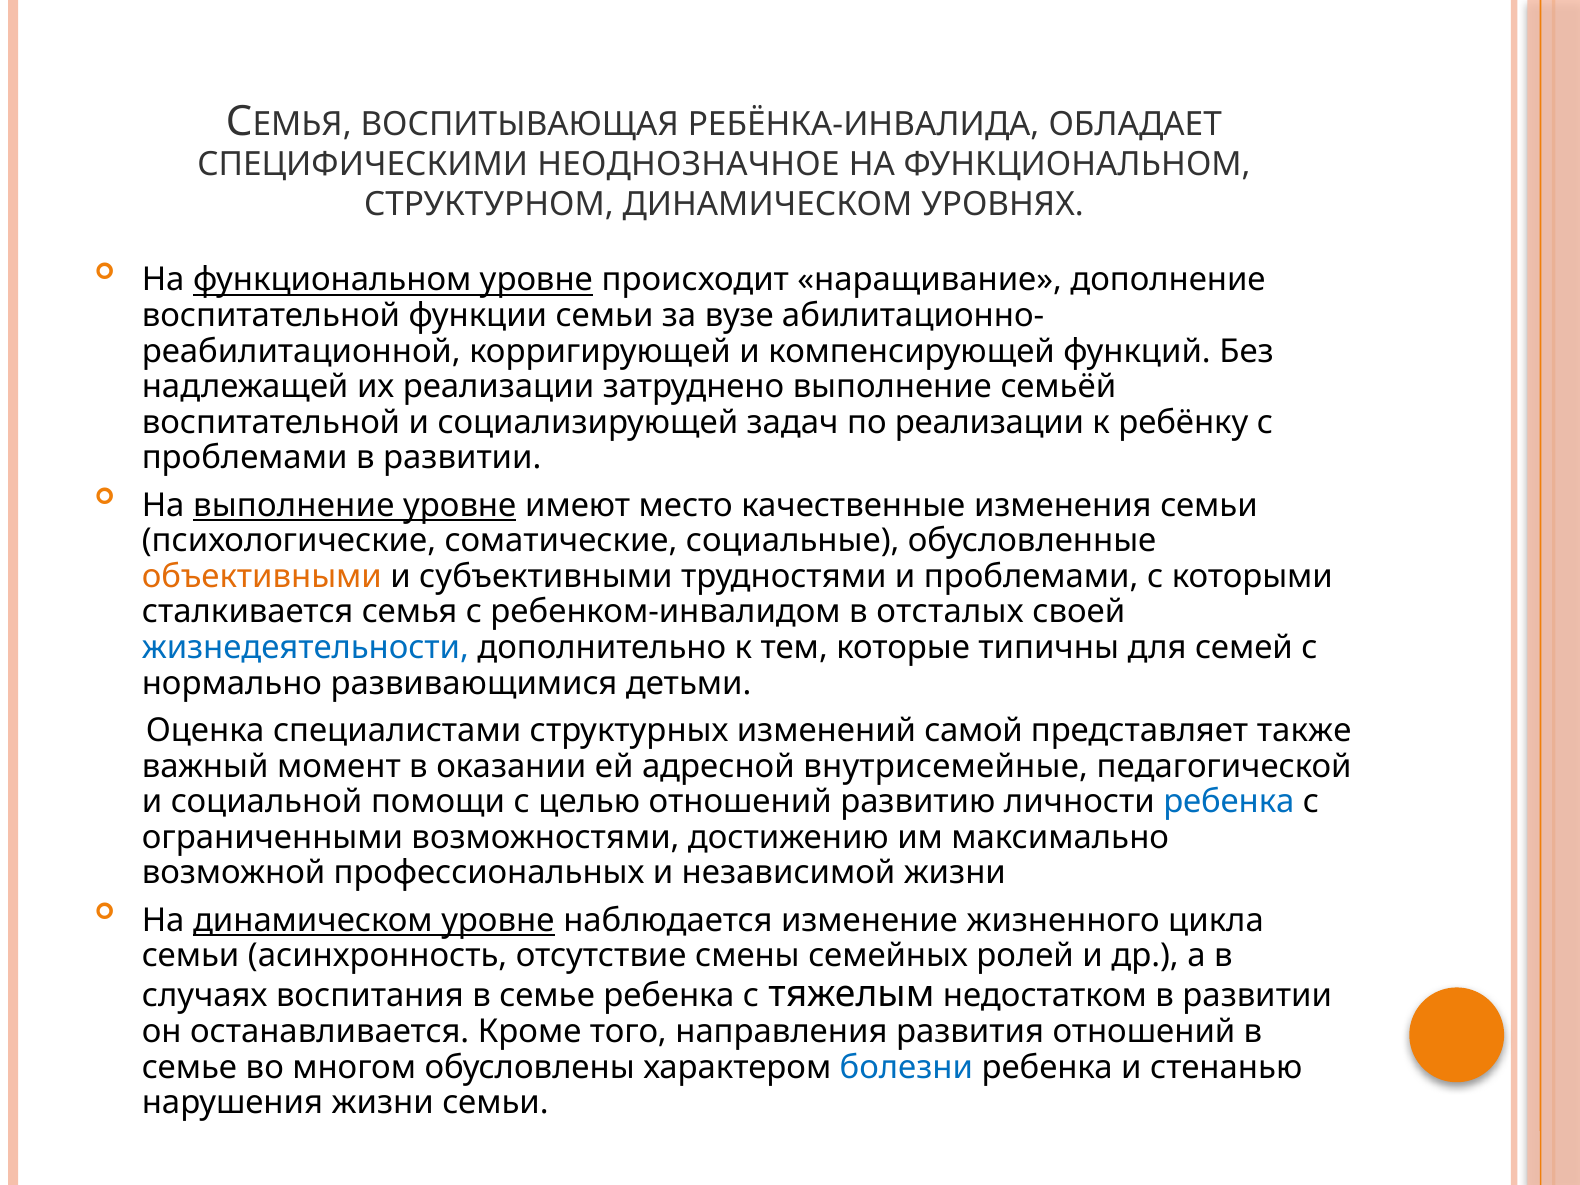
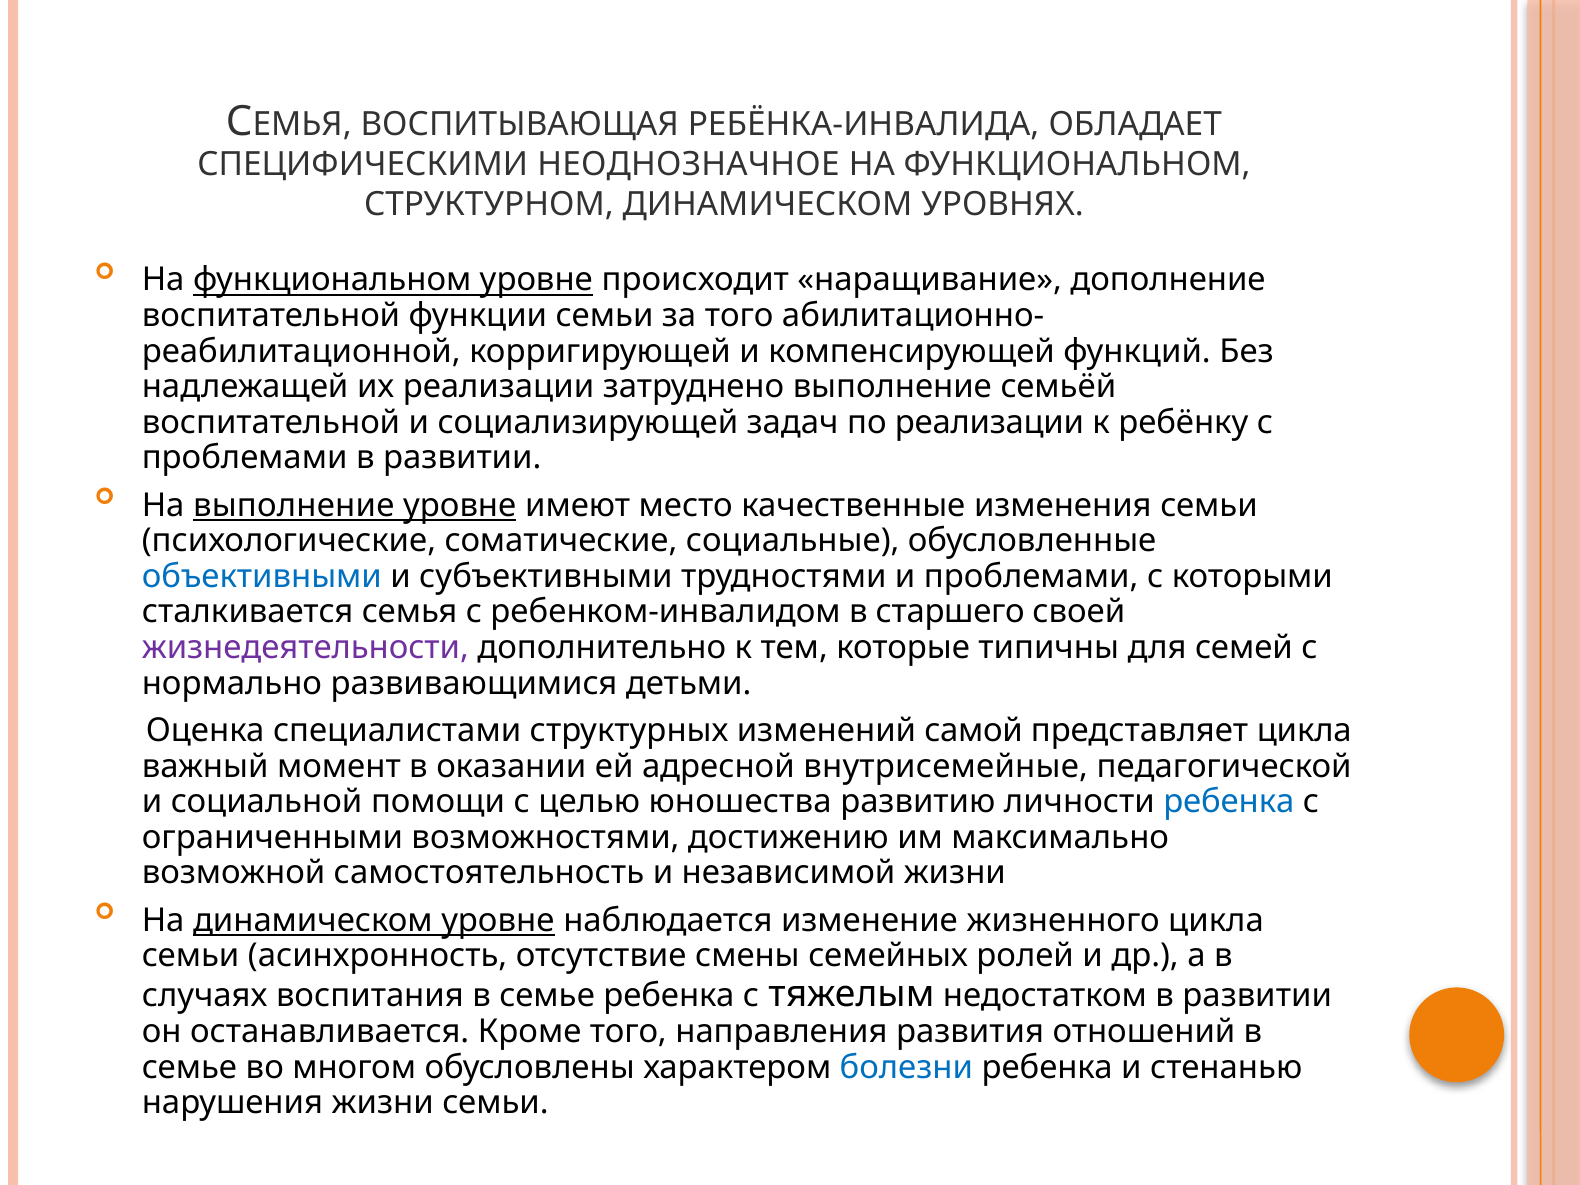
за вузе: вузе -> того (739, 316)
объективными colour: orange -> blue (262, 576)
отсталых: отсталых -> старшего (950, 612)
жизнедеятельности colour: blue -> purple (305, 648)
представляет также: также -> цикла (1304, 731)
целью отношений: отношений -> юношества (740, 802)
профессиональных: профессиональных -> самостоятельность (489, 873)
